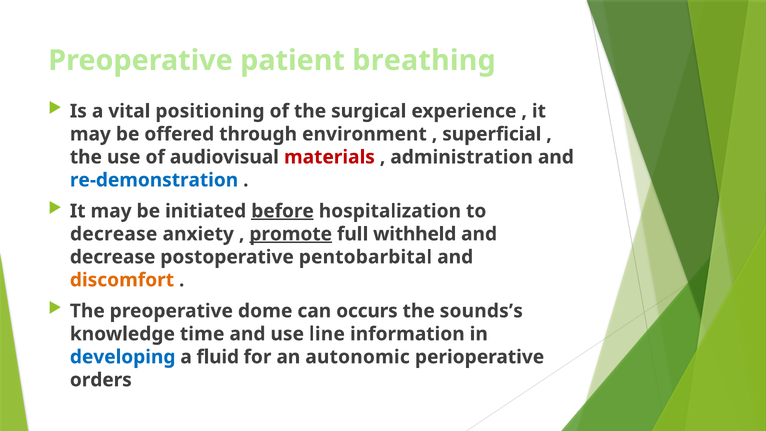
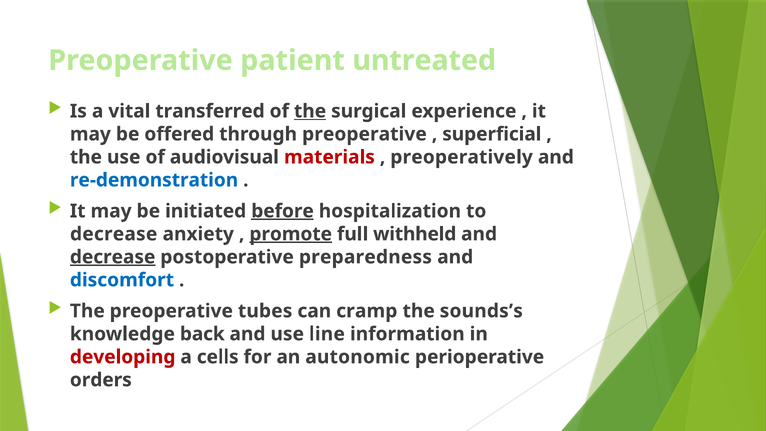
breathing: breathing -> untreated (424, 60)
positioning: positioning -> transferred (210, 111)
the underline: none -> present (310, 111)
through environment: environment -> preoperative (364, 134)
administration: administration -> preoperatively (462, 157)
decrease underline: none -> present (113, 257)
pentobarbital: pentobarbital -> preparedness (365, 257)
discomfort colour: orange -> blue (122, 280)
dome: dome -> tubes (265, 311)
occurs: occurs -> cramp (367, 311)
time: time -> back (202, 334)
developing colour: blue -> red (123, 357)
fluid: fluid -> cells (218, 357)
